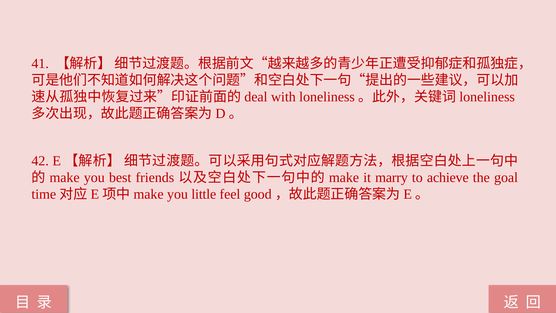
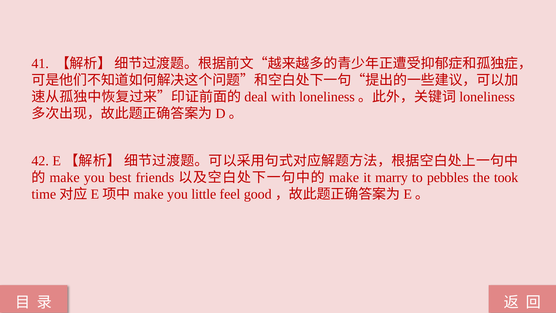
achieve: achieve -> pebbles (448, 177)
goal: goal -> took (506, 177)
